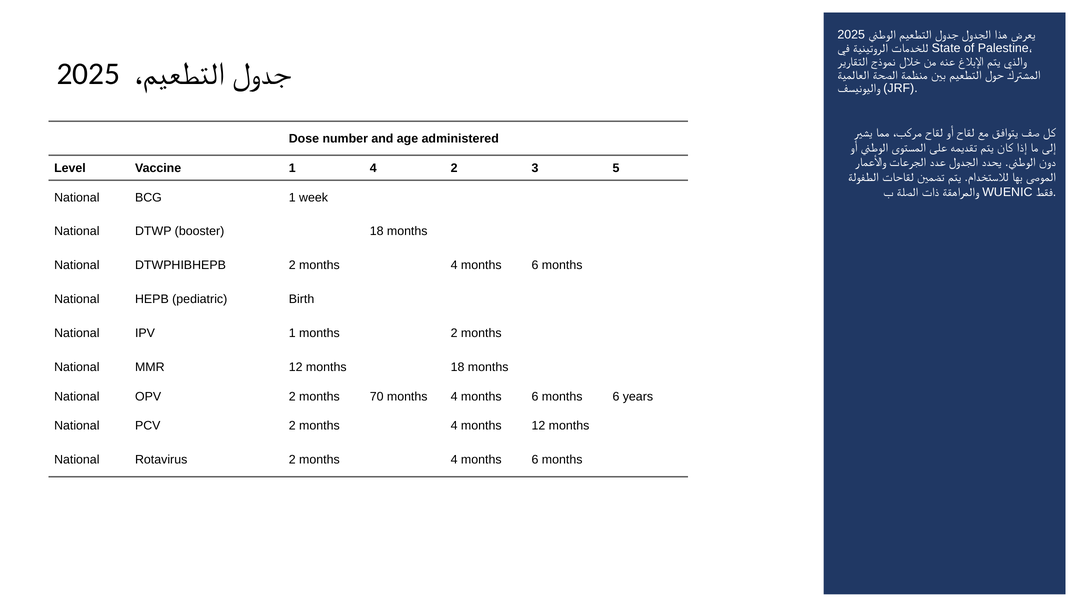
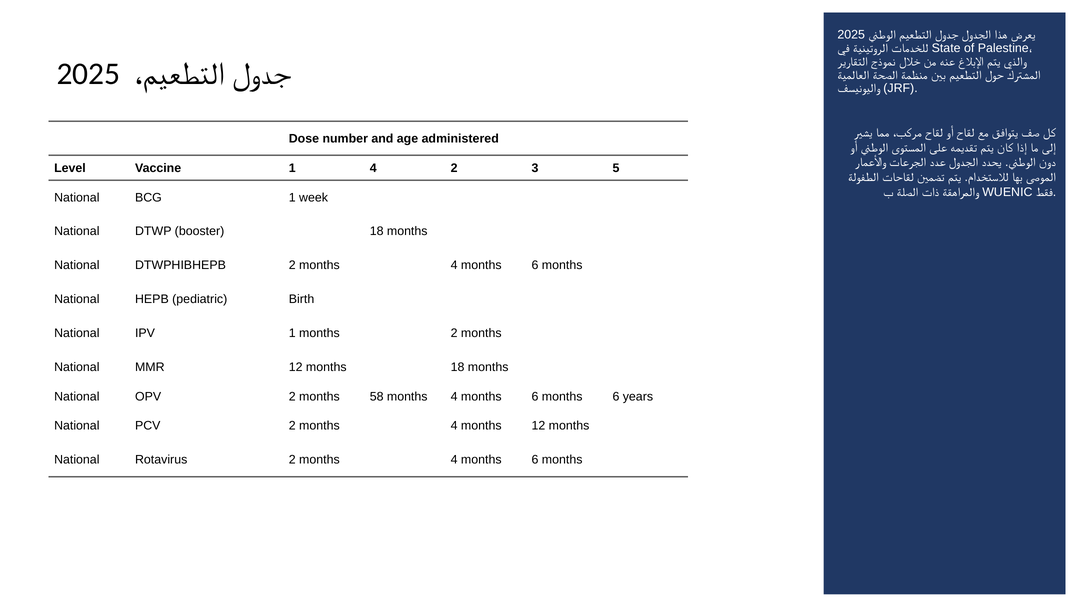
70: 70 -> 58 (377, 396)
